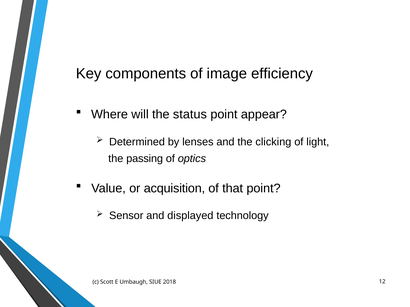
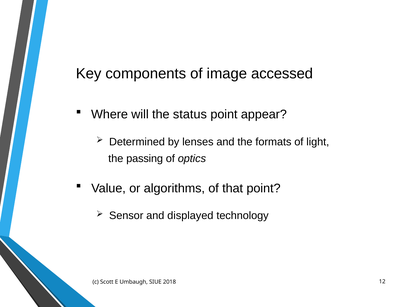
efficiency: efficiency -> accessed (282, 74)
clicking: clicking -> formats (273, 142)
acquisition: acquisition -> algorithms (174, 189)
